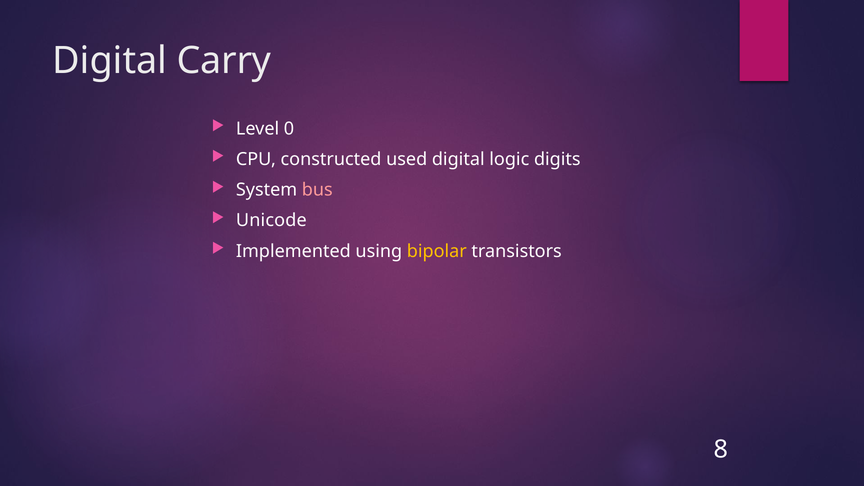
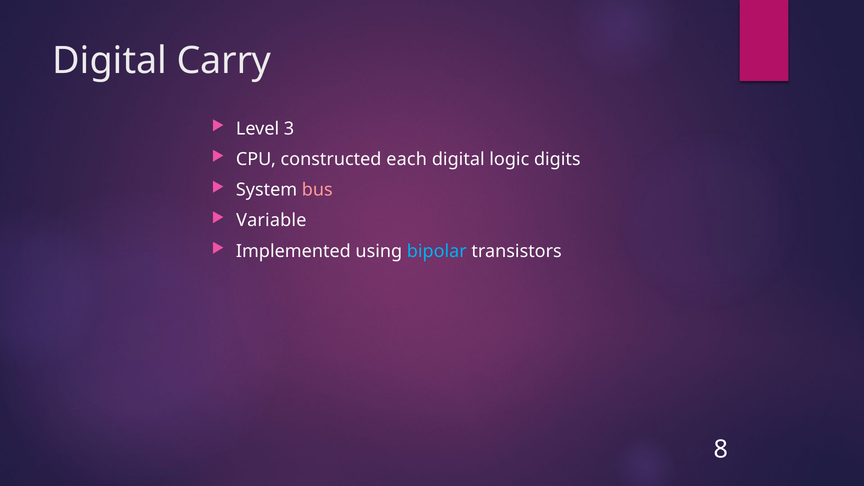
0: 0 -> 3 (289, 129)
used: used -> each (407, 159)
Unicode: Unicode -> Variable (271, 221)
bipolar colour: yellow -> light blue (437, 251)
